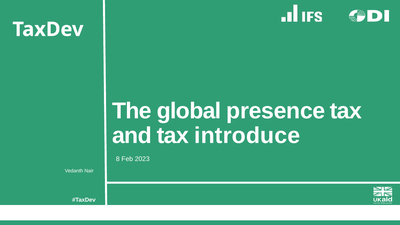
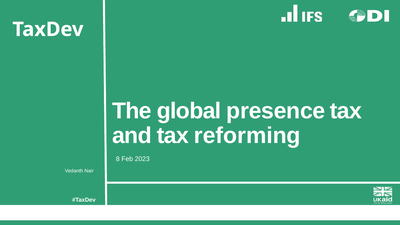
introduce: introduce -> reforming (247, 136)
